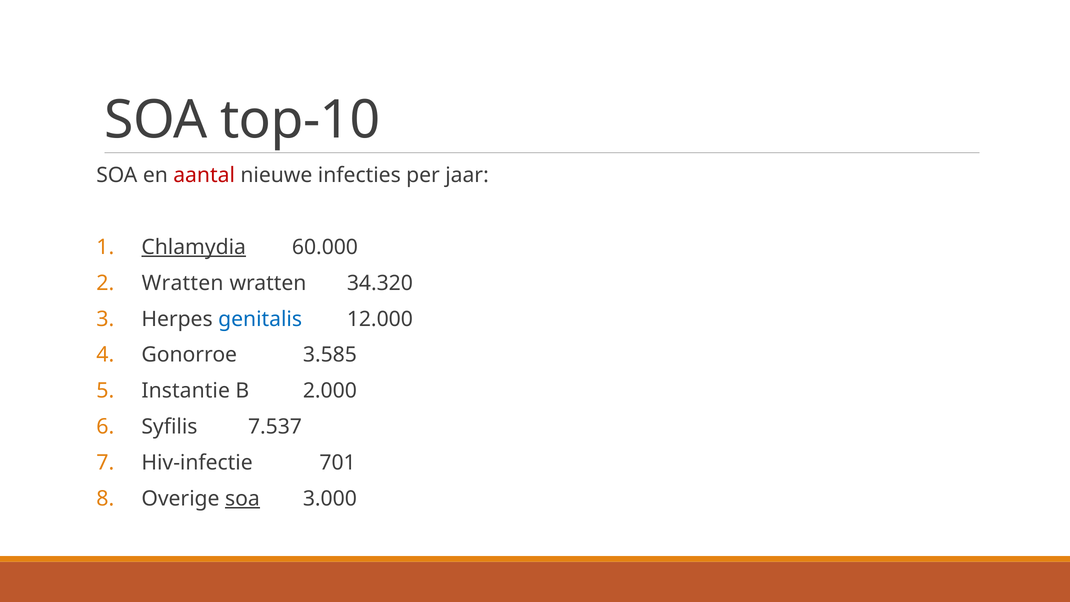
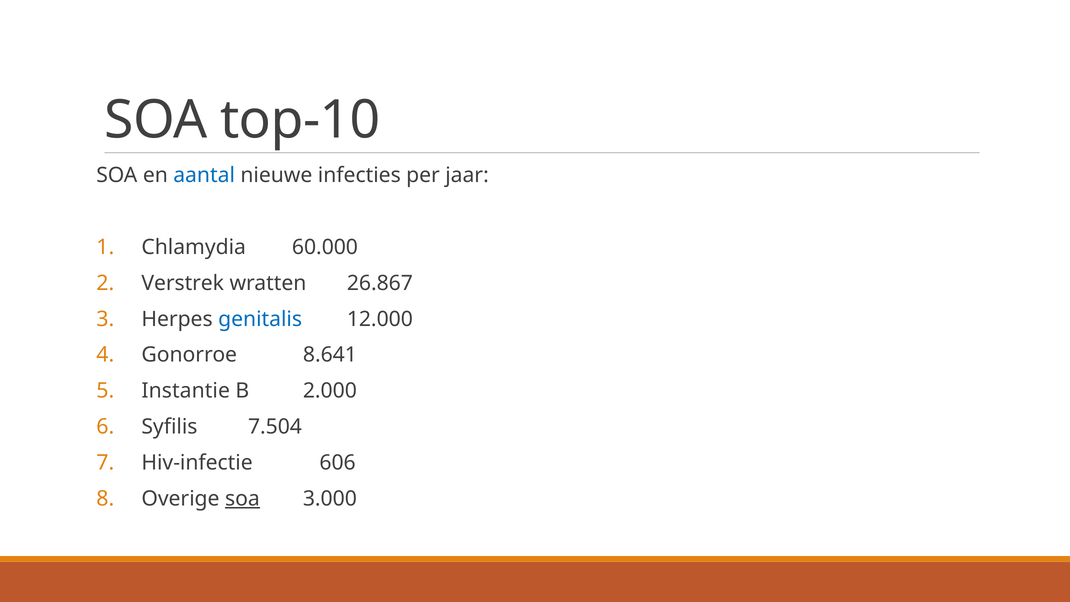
aantal colour: red -> blue (204, 175)
Chlamydia underline: present -> none (194, 247)
Wratten: Wratten -> Verstrek (183, 283)
34.320: 34.320 -> 26.867 (380, 283)
3.585: 3.585 -> 8.641 (330, 355)
7.537: 7.537 -> 7.504 (275, 427)
701: 701 -> 606 (338, 463)
